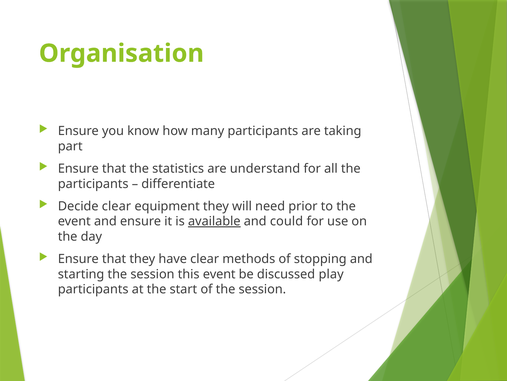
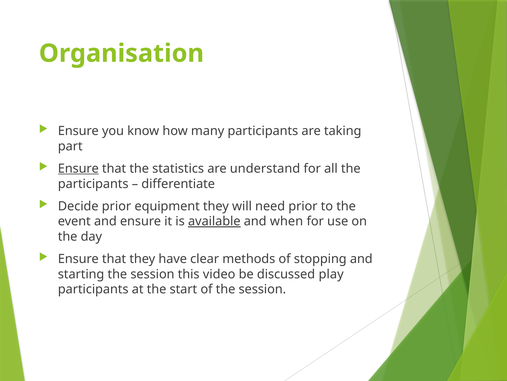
Ensure underline: none -> present (78, 168)
Decide clear: clear -> prior (117, 206)
could: could -> when (287, 221)
this event: event -> video (219, 274)
